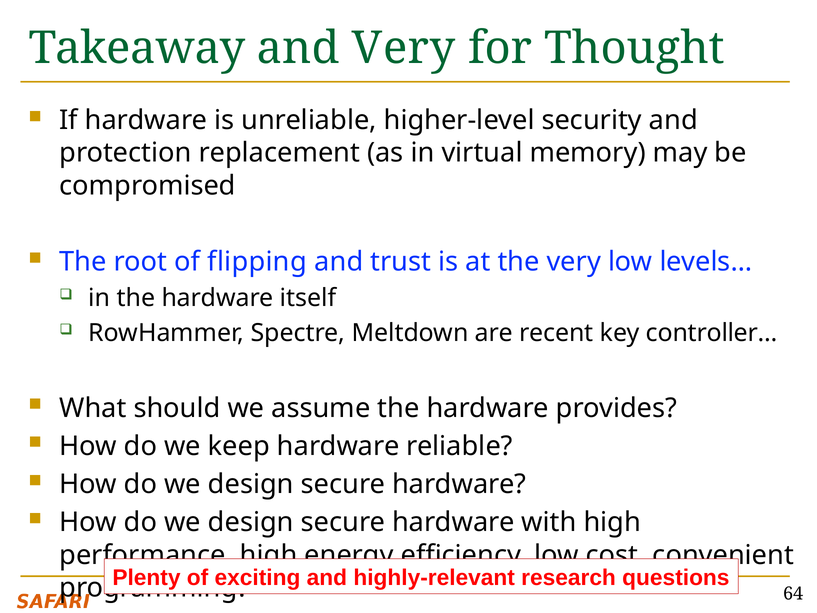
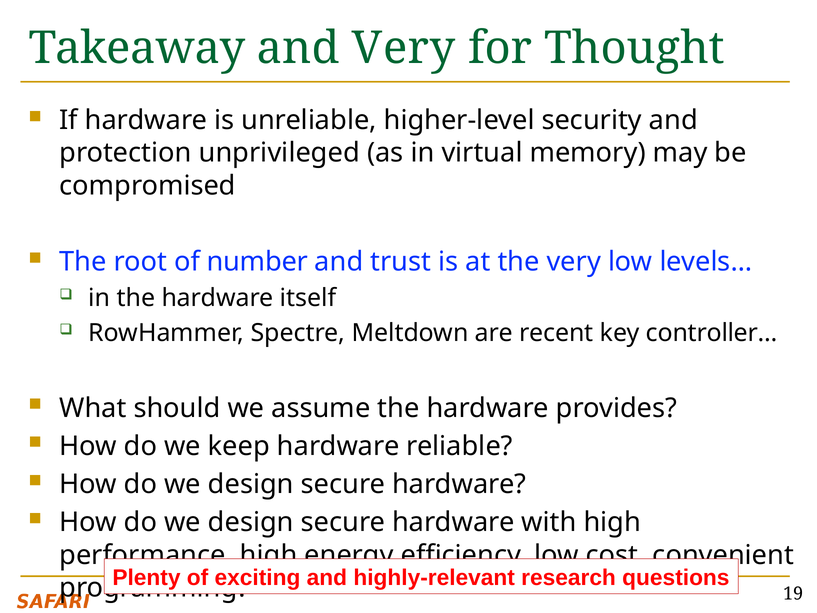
replacement: replacement -> unprivileged (279, 153)
flipping: flipping -> number (257, 262)
64: 64 -> 19 (793, 594)
